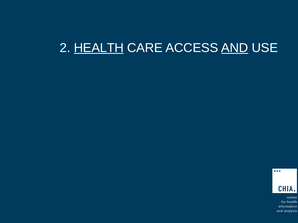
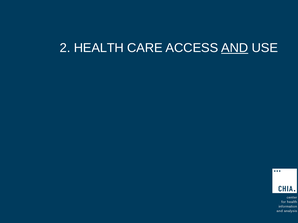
HEALTH underline: present -> none (99, 48)
